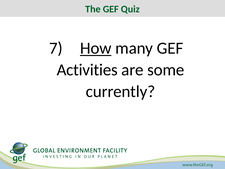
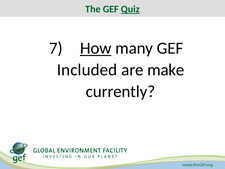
Quiz underline: none -> present (130, 9)
Activities: Activities -> Included (87, 70)
some: some -> make (166, 70)
